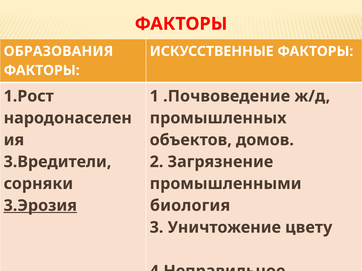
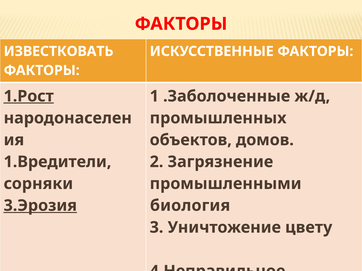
ОБРАЗОВАНИЯ: ОБРАЗОВАНИЯ -> ИЗВЕСТКОВАТЬ (59, 51)
1.Рост underline: none -> present (29, 96)
.Почвоведение: .Почвоведение -> .Заболоченные (227, 96)
3.Вредители: 3.Вредители -> 1.Вредители (58, 162)
